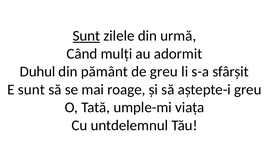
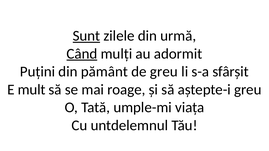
Când underline: none -> present (82, 54)
Duhul: Duhul -> Puțini (37, 72)
E sunt: sunt -> mult (32, 90)
